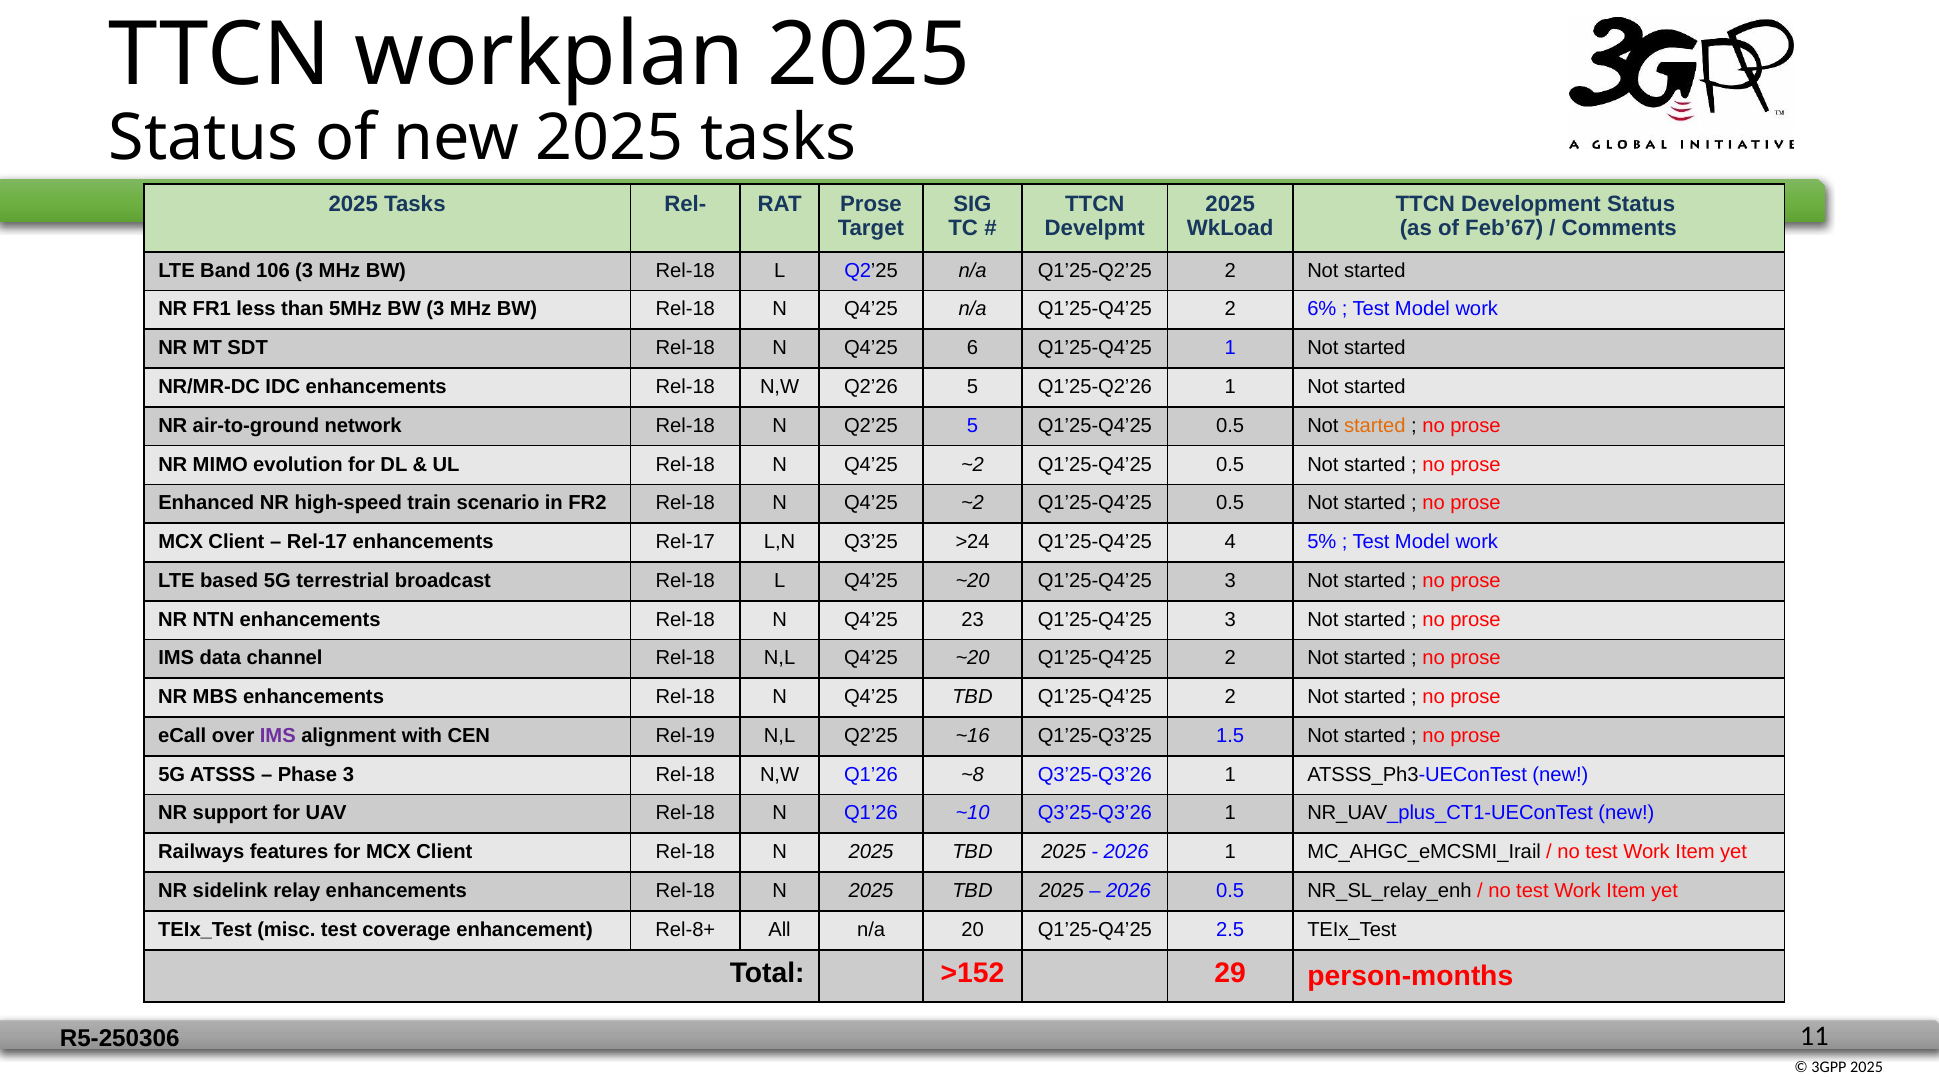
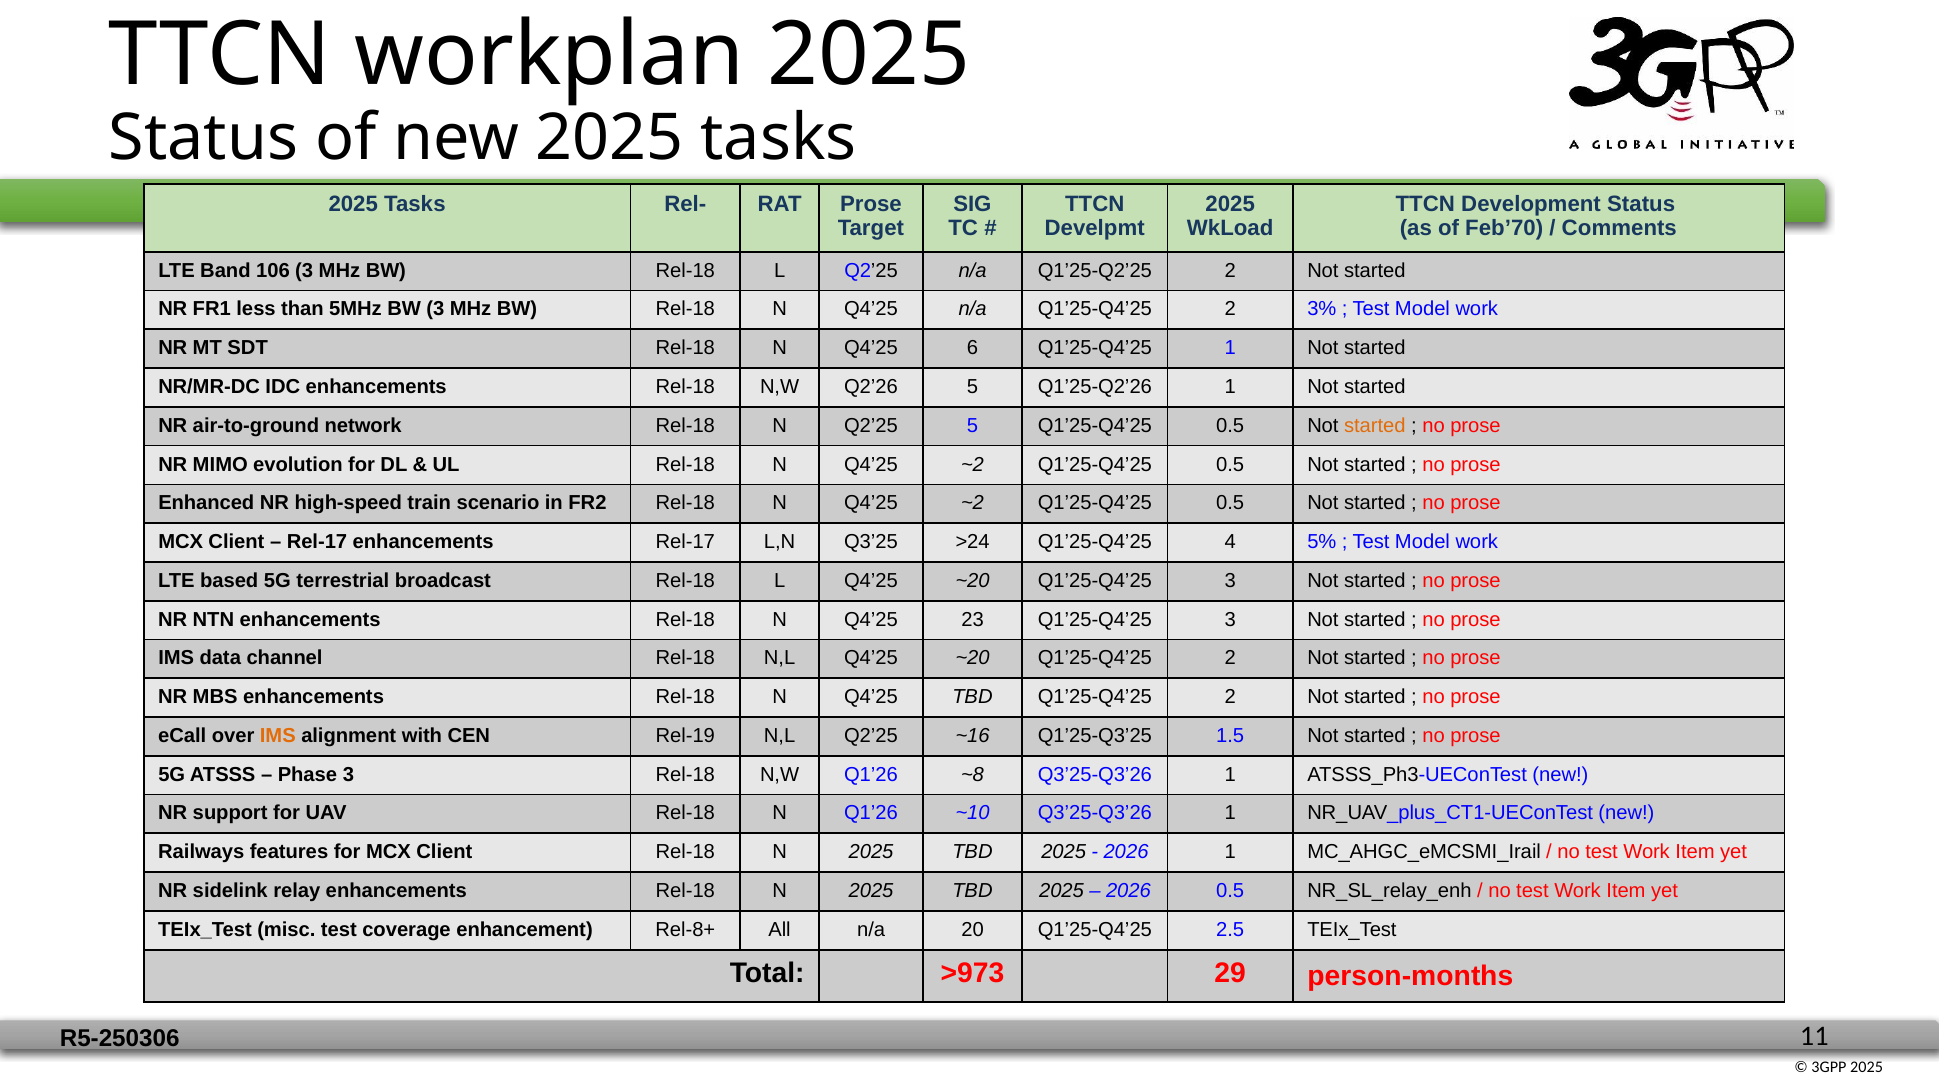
Feb’67: Feb’67 -> Feb’70 (1504, 229)
6%: 6% -> 3% (1322, 309)
IMS colour: purple -> orange (278, 736)
>152: >152 -> >973 (972, 973)
